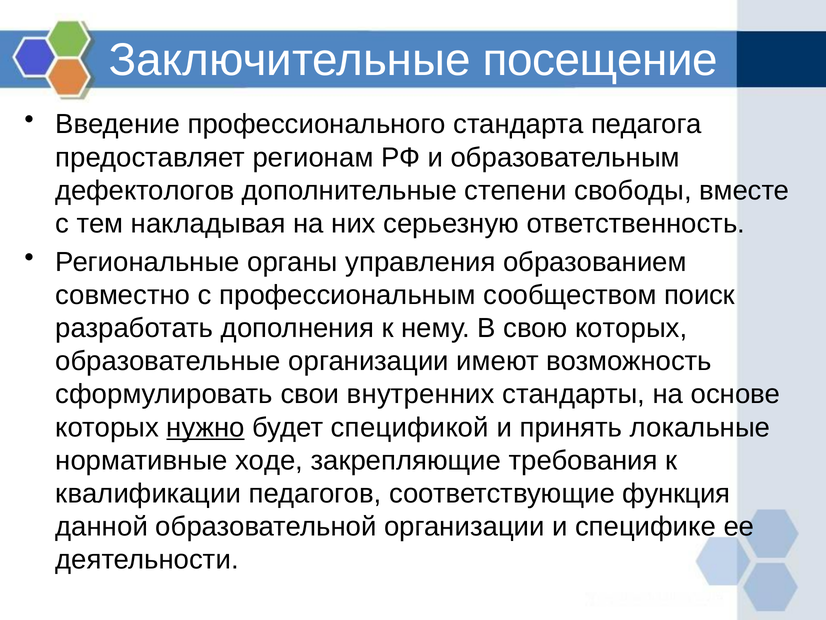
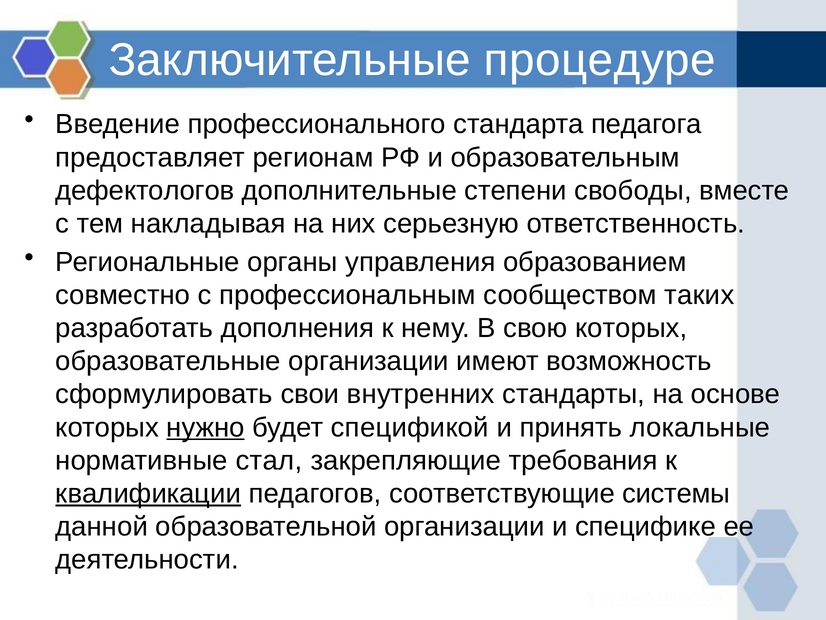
посещение: посещение -> процедуре (600, 60)
поиск: поиск -> таких (699, 295)
ходе: ходе -> стал (269, 460)
квалификации underline: none -> present (148, 493)
функция: функция -> системы (676, 493)
